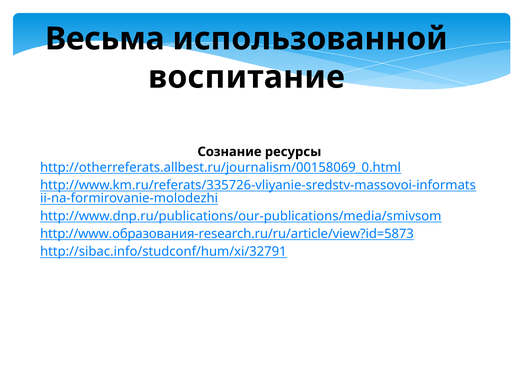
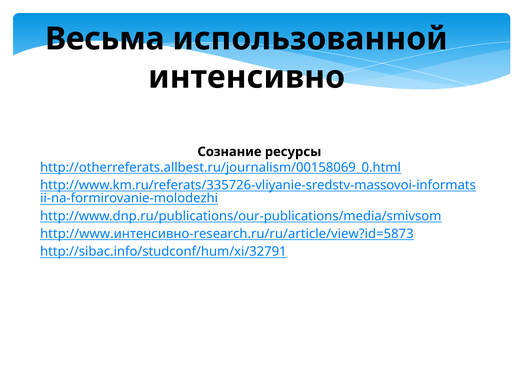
воспитание: воспитание -> интенсивно (247, 77)
http://www.образования-research.ru/ru/article/view?id=5873: http://www.образования-research.ru/ru/article/view?id=5873 -> http://www.интенсивно-research.ru/ru/article/view?id=5873 (227, 234)
